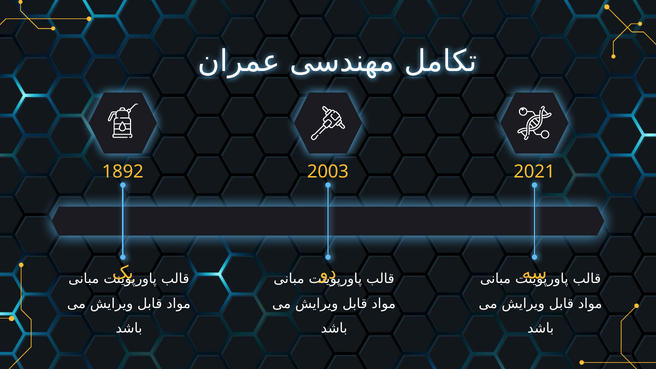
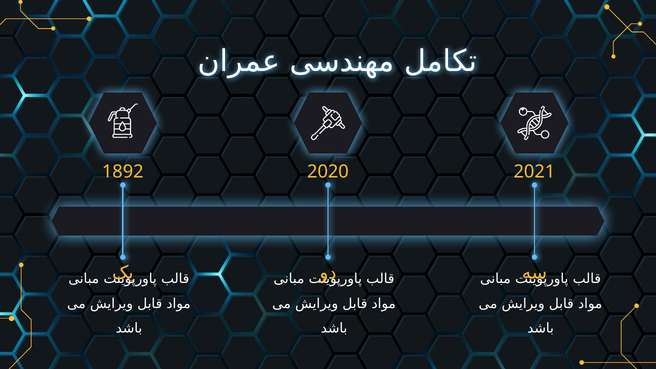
2003: 2003 -> 2020 (328, 172)
